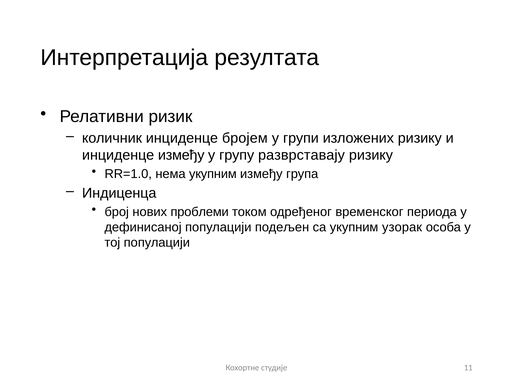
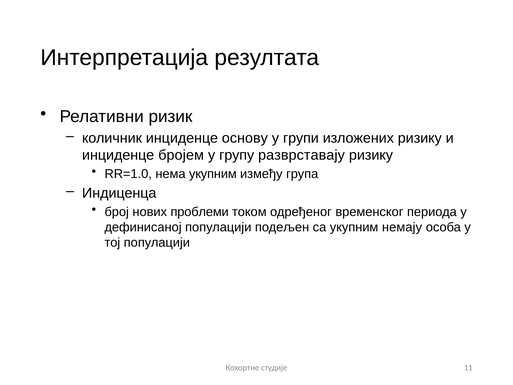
бројем: бројем -> основу (245, 138)
инциденце између: између -> бројем (181, 155)
узорак: узорак -> немају (402, 227)
